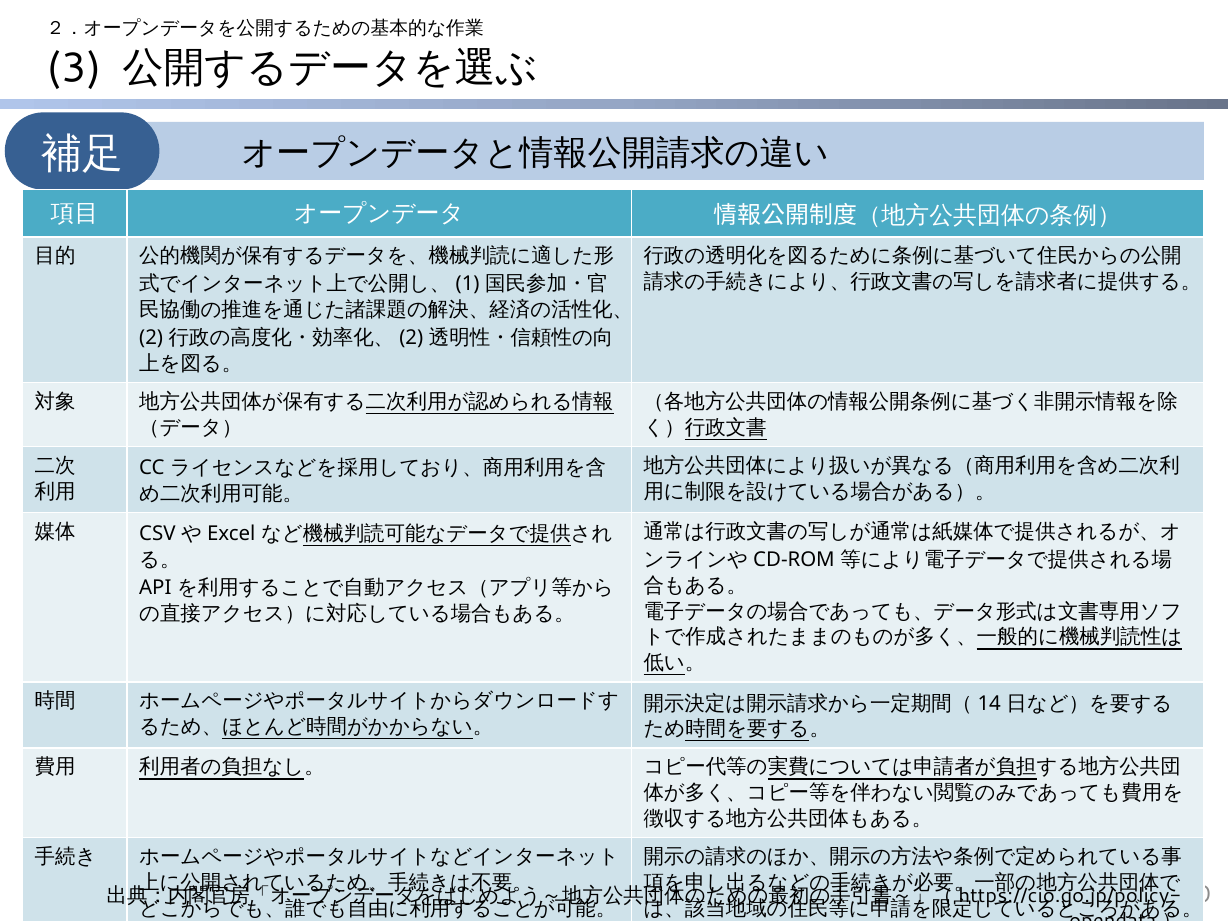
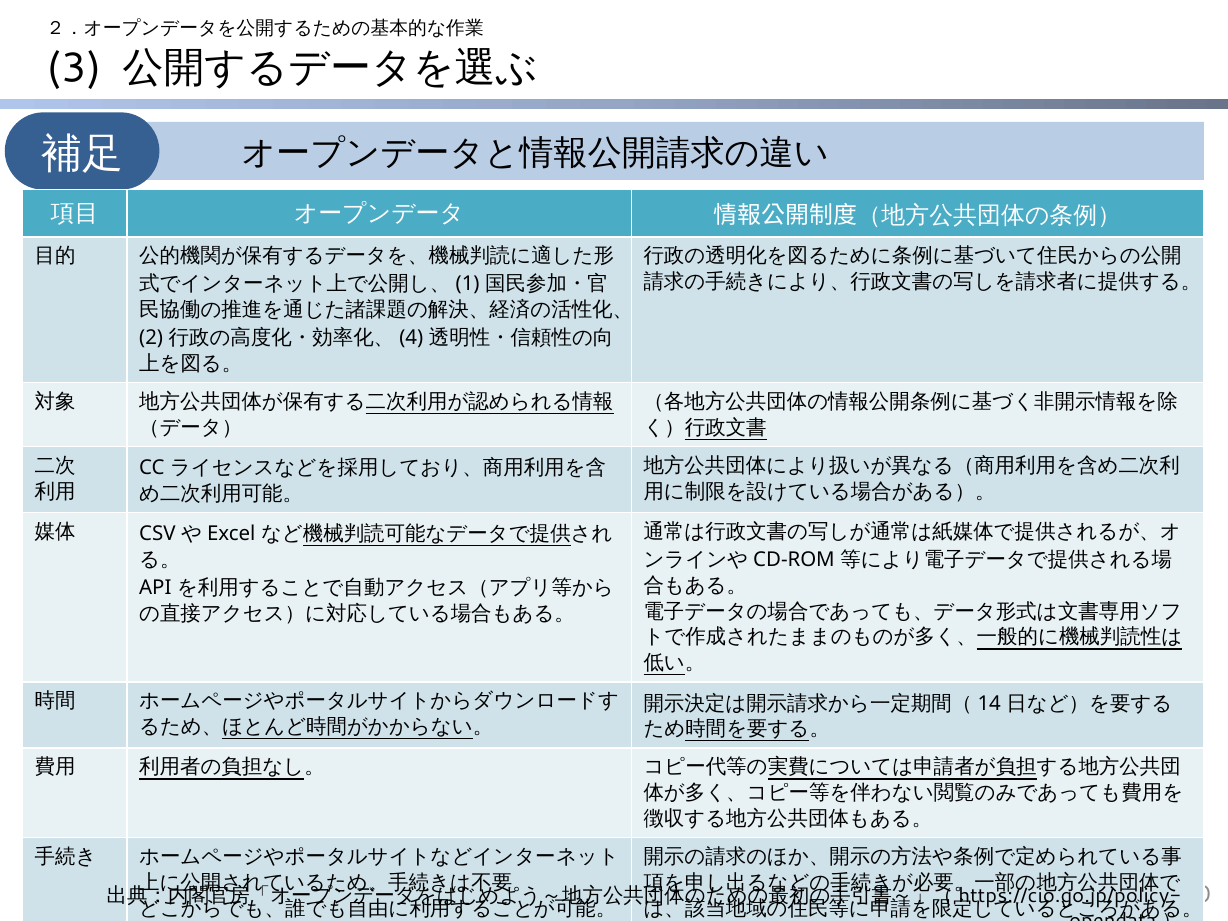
2: 2 -> 4 (411, 338)
